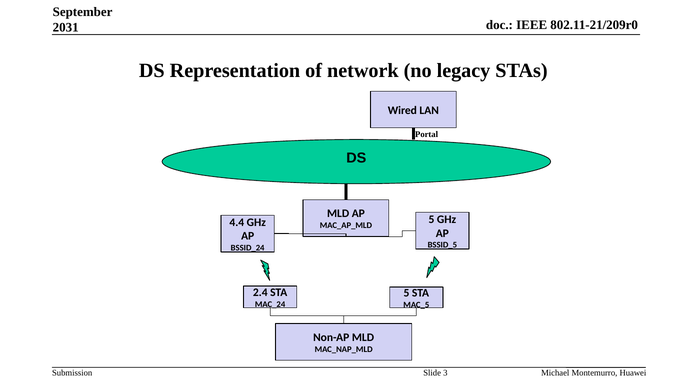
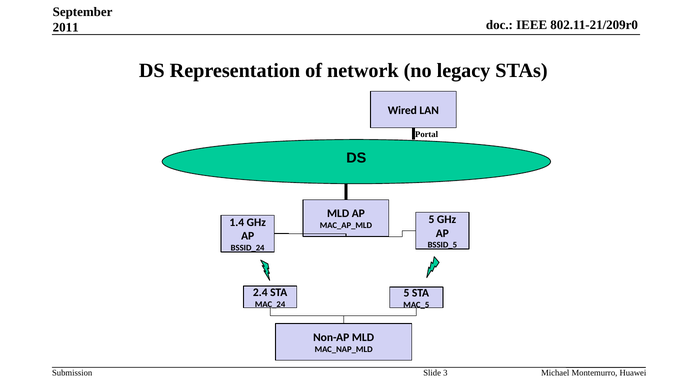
2031: 2031 -> 2011 (66, 28)
4.4: 4.4 -> 1.4 (237, 222)
